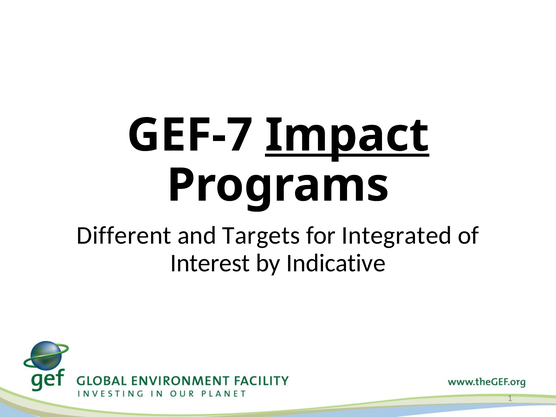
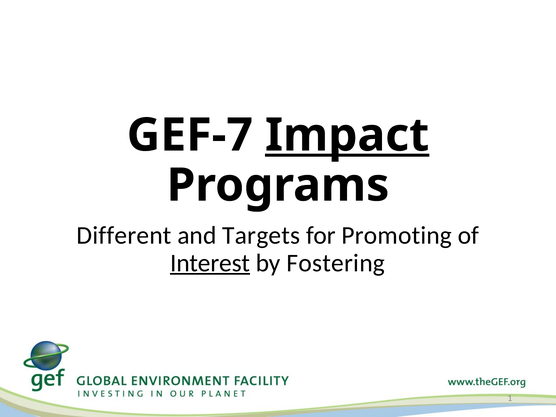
Integrated: Integrated -> Promoting (397, 235)
Interest underline: none -> present (210, 263)
Indicative: Indicative -> Fostering (336, 263)
